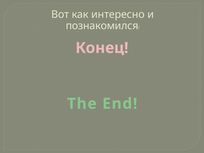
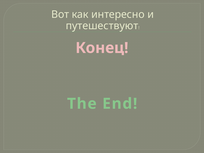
познакомился: познакомился -> путешествуют (102, 26)
